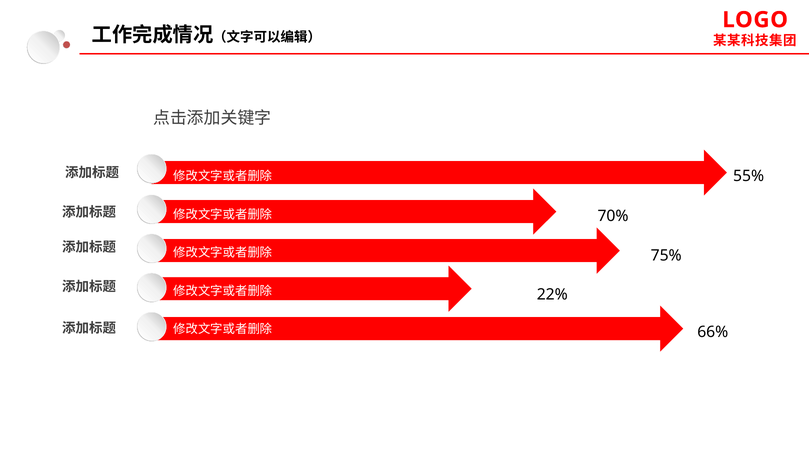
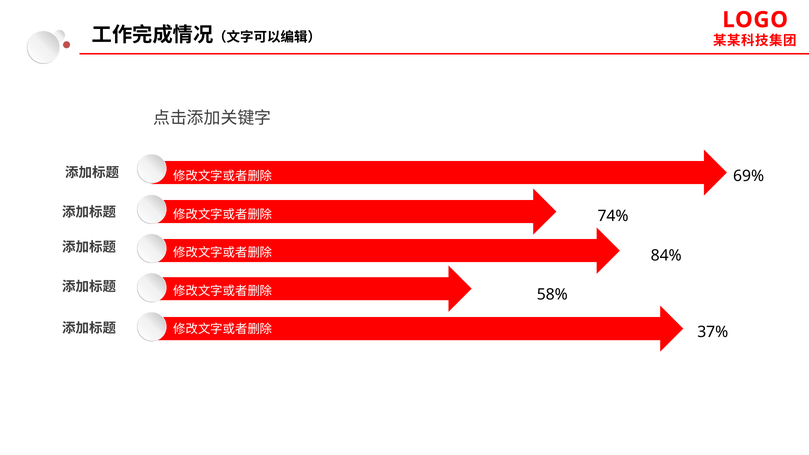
55%: 55% -> 69% (749, 176)
70%: 70% -> 74% (613, 216)
75%: 75% -> 84% (666, 256)
22%: 22% -> 58% (552, 295)
66%: 66% -> 37% (713, 332)
